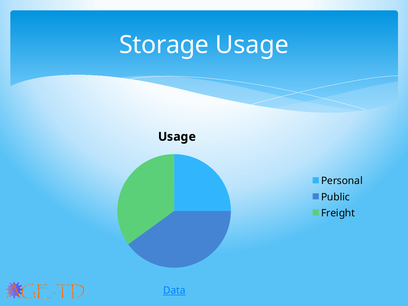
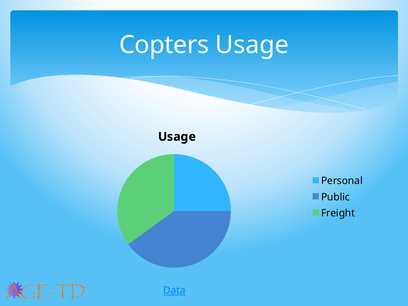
Storage: Storage -> Copters (164, 45)
